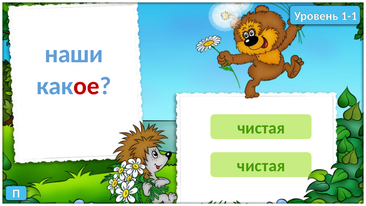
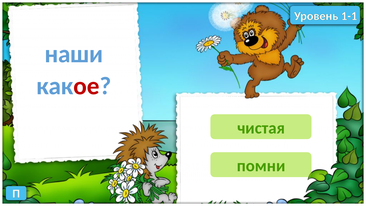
чистая: чистая -> помни (261, 166)
